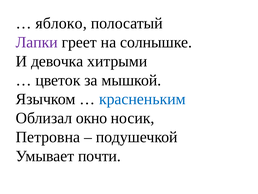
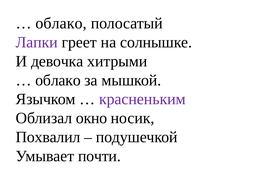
яблоко: яблоко -> облако (61, 23)
цветок: цветок -> облако (58, 80)
красненьким colour: blue -> purple (142, 99)
Петровна: Петровна -> Похвалил (48, 137)
